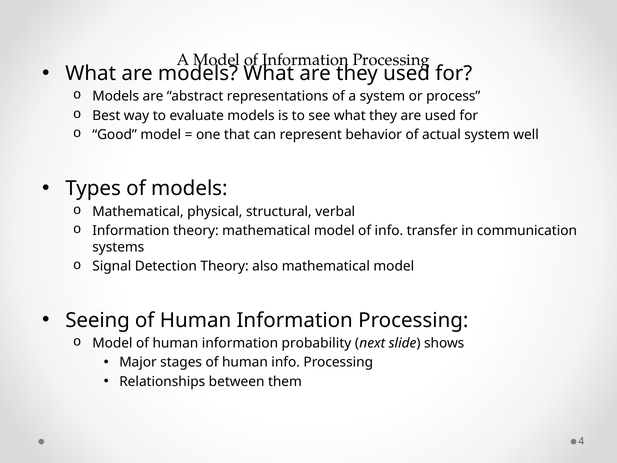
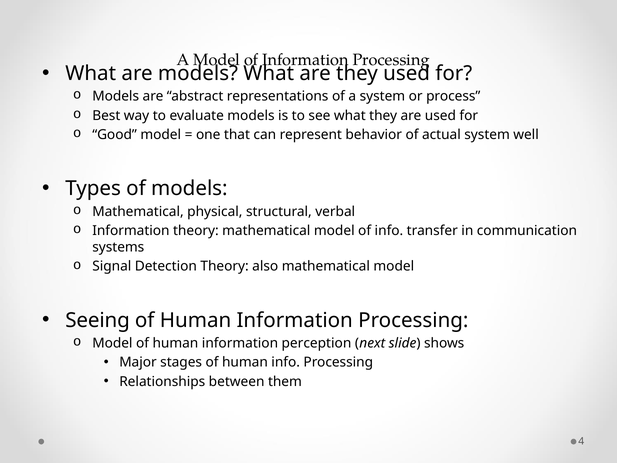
probability: probability -> perception (316, 343)
